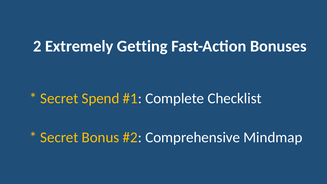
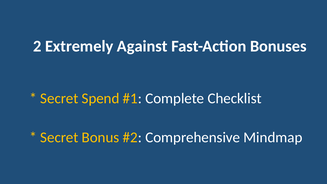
Getting: Getting -> Against (142, 46)
